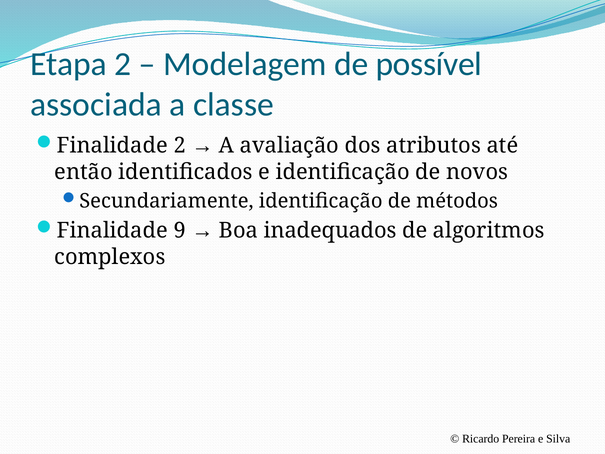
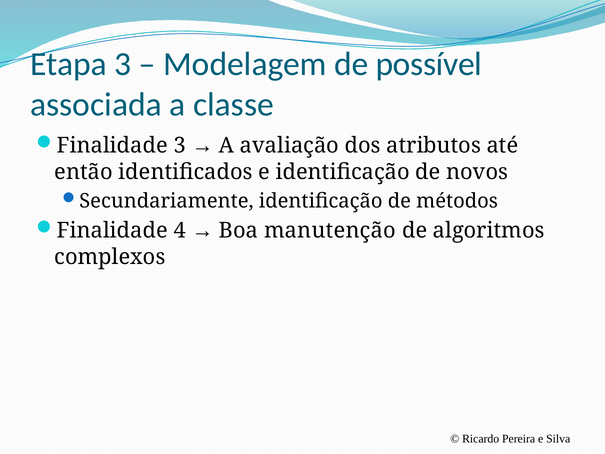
Etapa 2: 2 -> 3 (123, 64)
Finalidade 2: 2 -> 3 (180, 146)
9: 9 -> 4 (180, 231)
inadequados: inadequados -> manutenção (330, 231)
